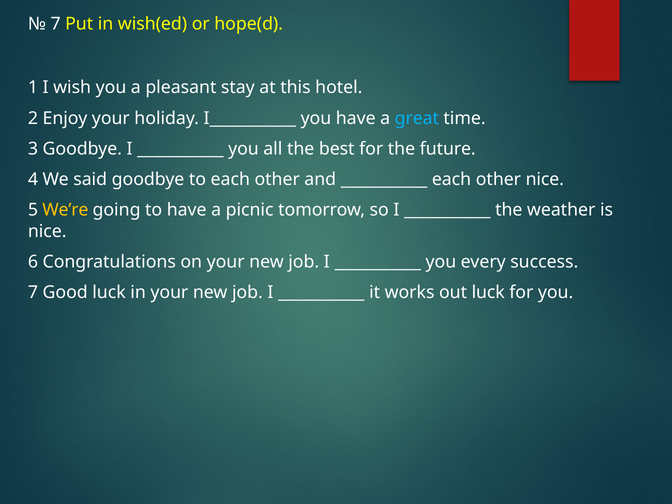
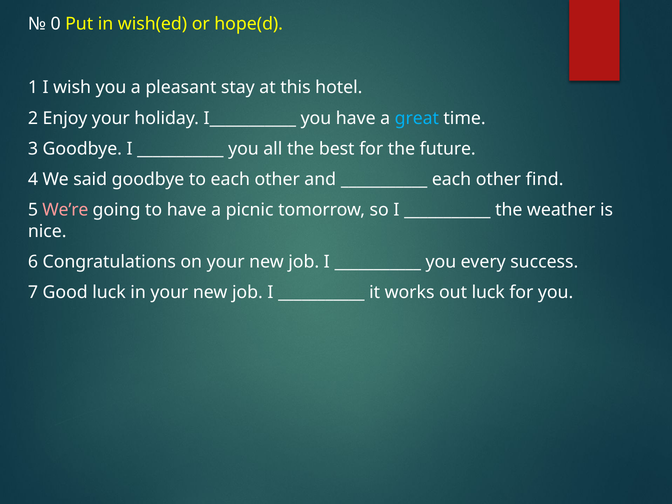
7: 7 -> 0 (56, 24)
other nice: nice -> find (545, 179)
We’re colour: yellow -> pink (65, 210)
